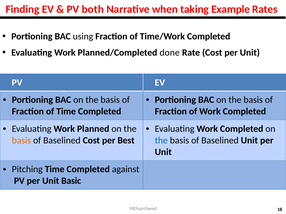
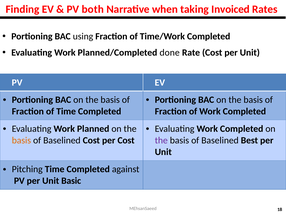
Example: Example -> Invoiced (231, 9)
per Best: Best -> Cost (126, 141)
the colour: blue -> purple (161, 141)
Baselined Unit: Unit -> Best (249, 141)
